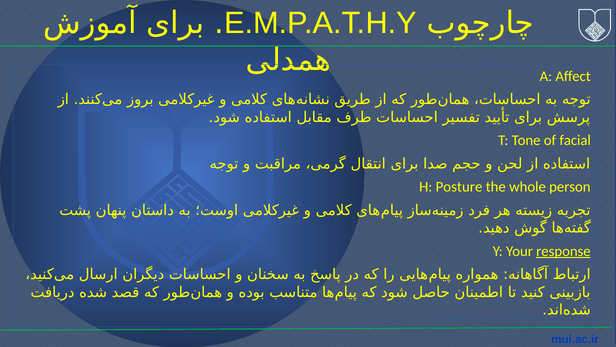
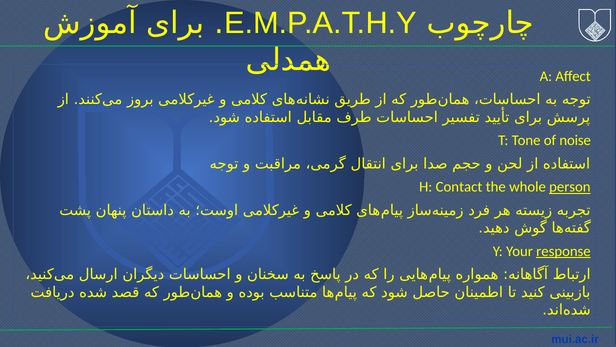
facial: facial -> noise (575, 140)
Posture: Posture -> Contact (459, 187)
person underline: none -> present (570, 187)
